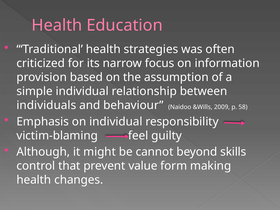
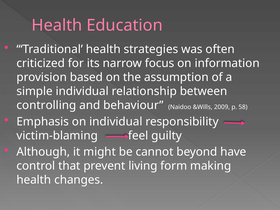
individuals: individuals -> controlling (46, 105)
skills: skills -> have (233, 152)
value: value -> living (143, 166)
